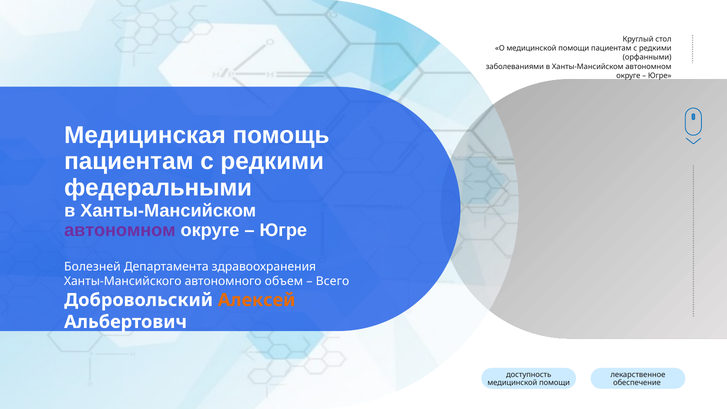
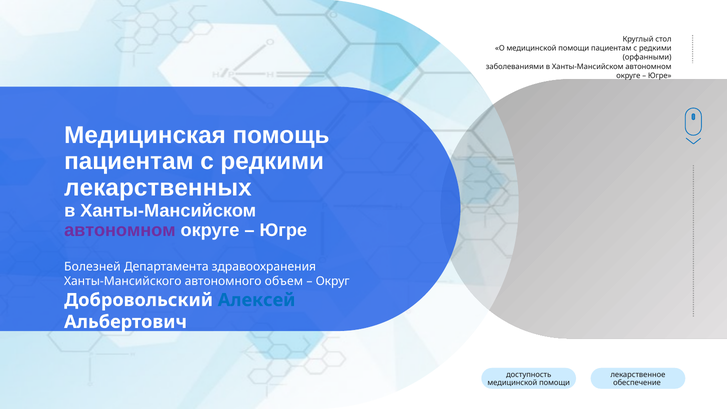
федеральными: федеральными -> лекарственных (158, 188)
Всего: Всего -> Округ (333, 281)
Алексей colour: orange -> blue (257, 300)
